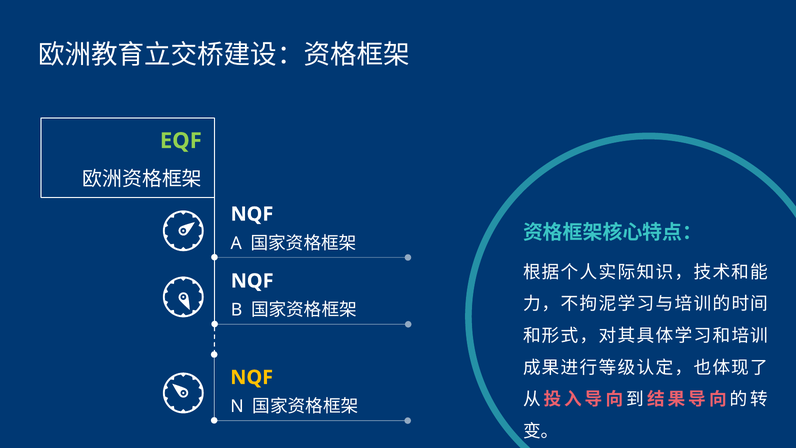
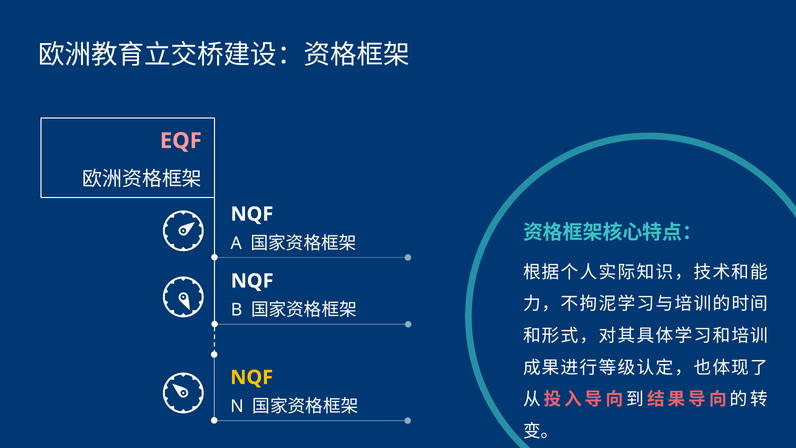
EQF colour: light green -> pink (181, 141)
